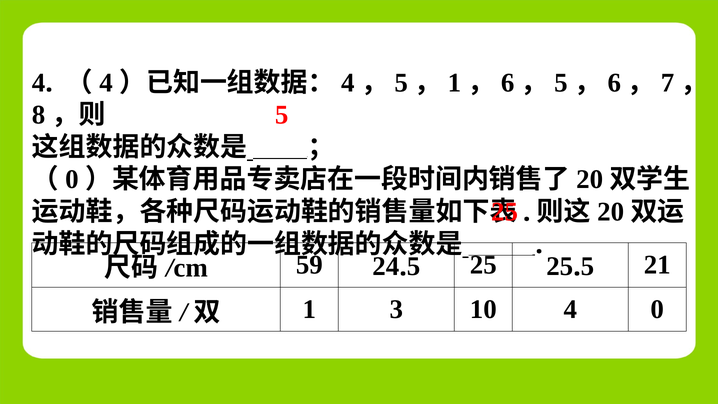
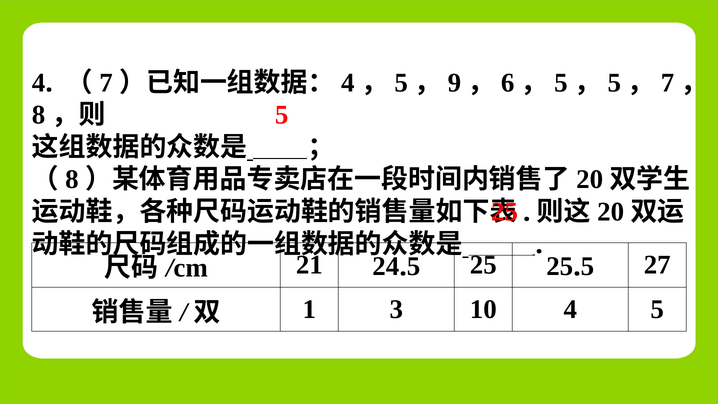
4: 4 -> 7 (106, 83)
1: 1 -> 9 (454, 83)
6: 6 -> 5 (614, 83)
0: 0 -> 8 (72, 180)
59: 59 -> 21 (309, 265)
21: 21 -> 27 (657, 265)
4 0: 0 -> 5 (657, 309)
